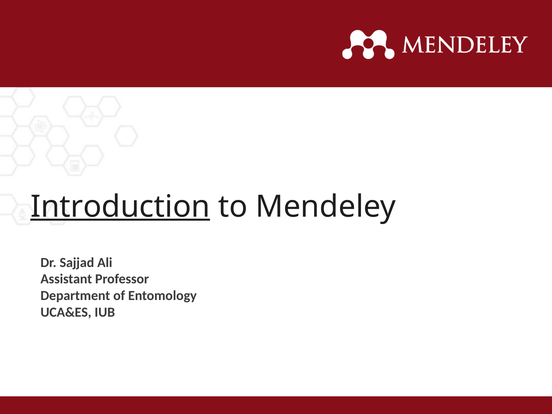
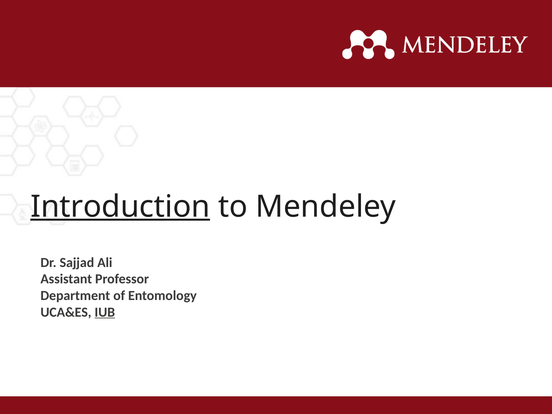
IUB underline: none -> present (105, 312)
